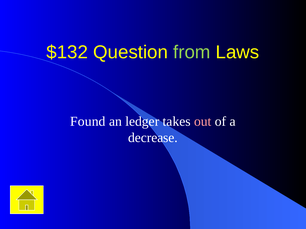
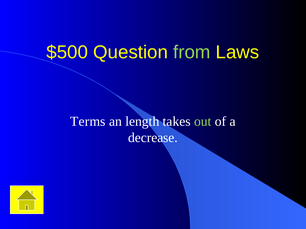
$132: $132 -> $500 (67, 52)
Found: Found -> Terms (88, 122)
ledger: ledger -> length (142, 122)
out colour: pink -> light green (203, 122)
